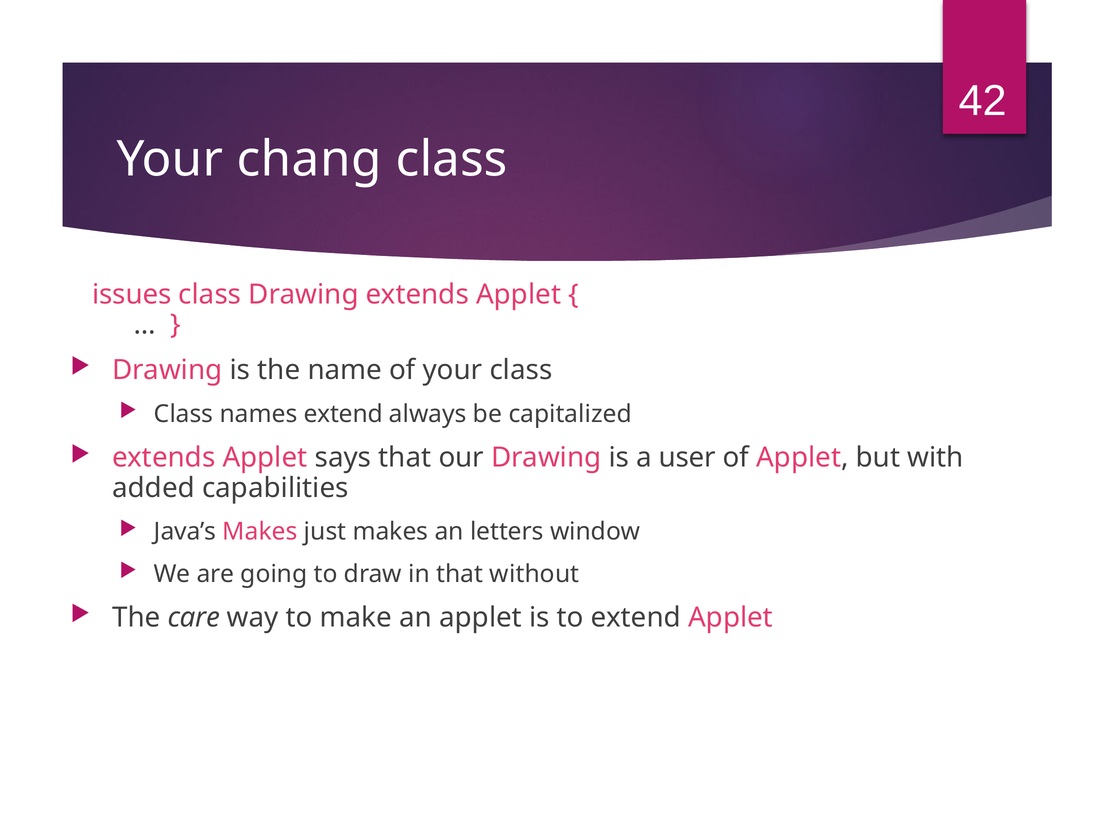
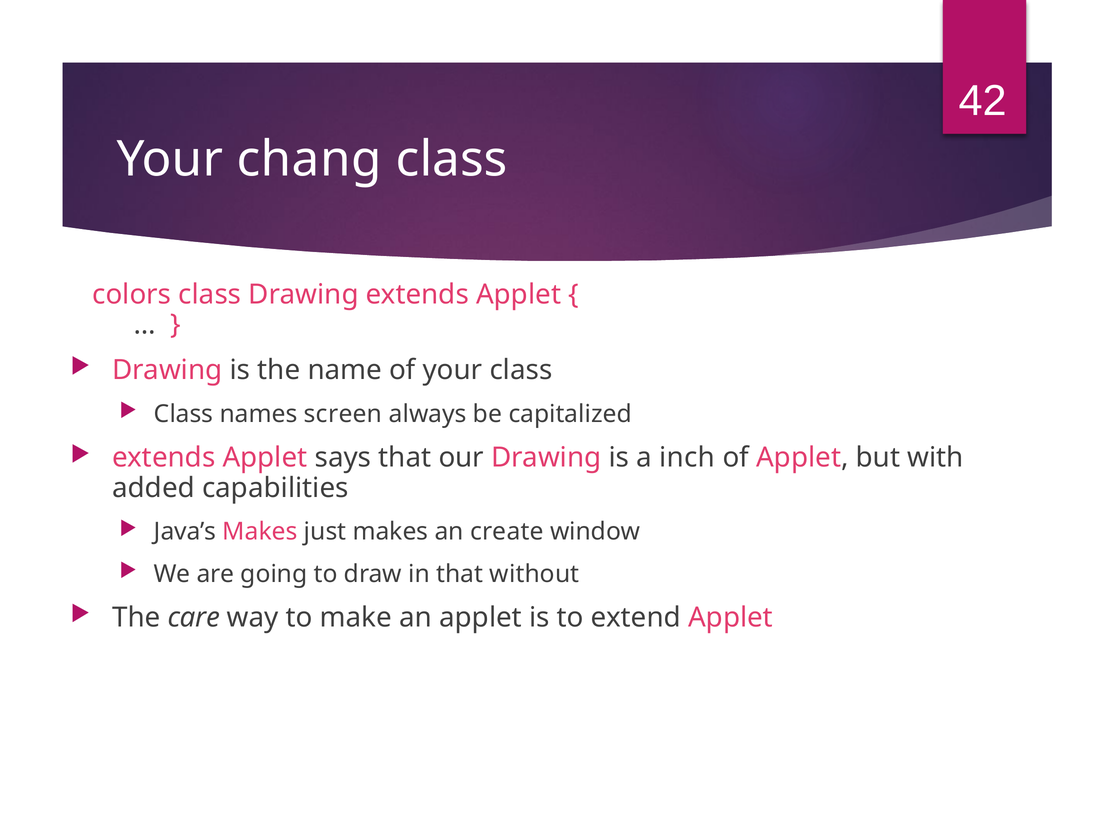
issues: issues -> colors (132, 294)
names extend: extend -> screen (343, 414)
user: user -> inch (687, 458)
letters: letters -> create (507, 532)
